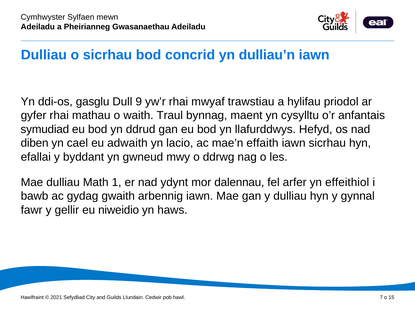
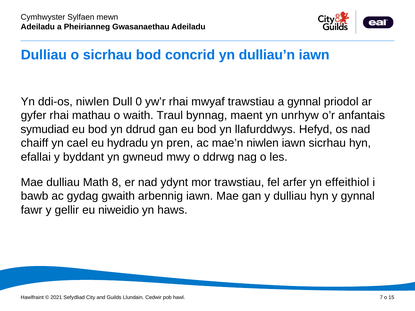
ddi-os gasglu: gasglu -> niwlen (93, 102)
9: 9 -> 0 (139, 102)
a hylifau: hylifau -> gynnal (304, 102)
cysylltu: cysylltu -> unrhyw (300, 116)
diben: diben -> chaiff (35, 143)
adwaith: adwaith -> hydradu (128, 143)
lacio: lacio -> pren (180, 143)
mae’n effaith: effaith -> niwlen (263, 143)
1: 1 -> 8 (117, 182)
mor dalennau: dalennau -> trawstiau (239, 182)
